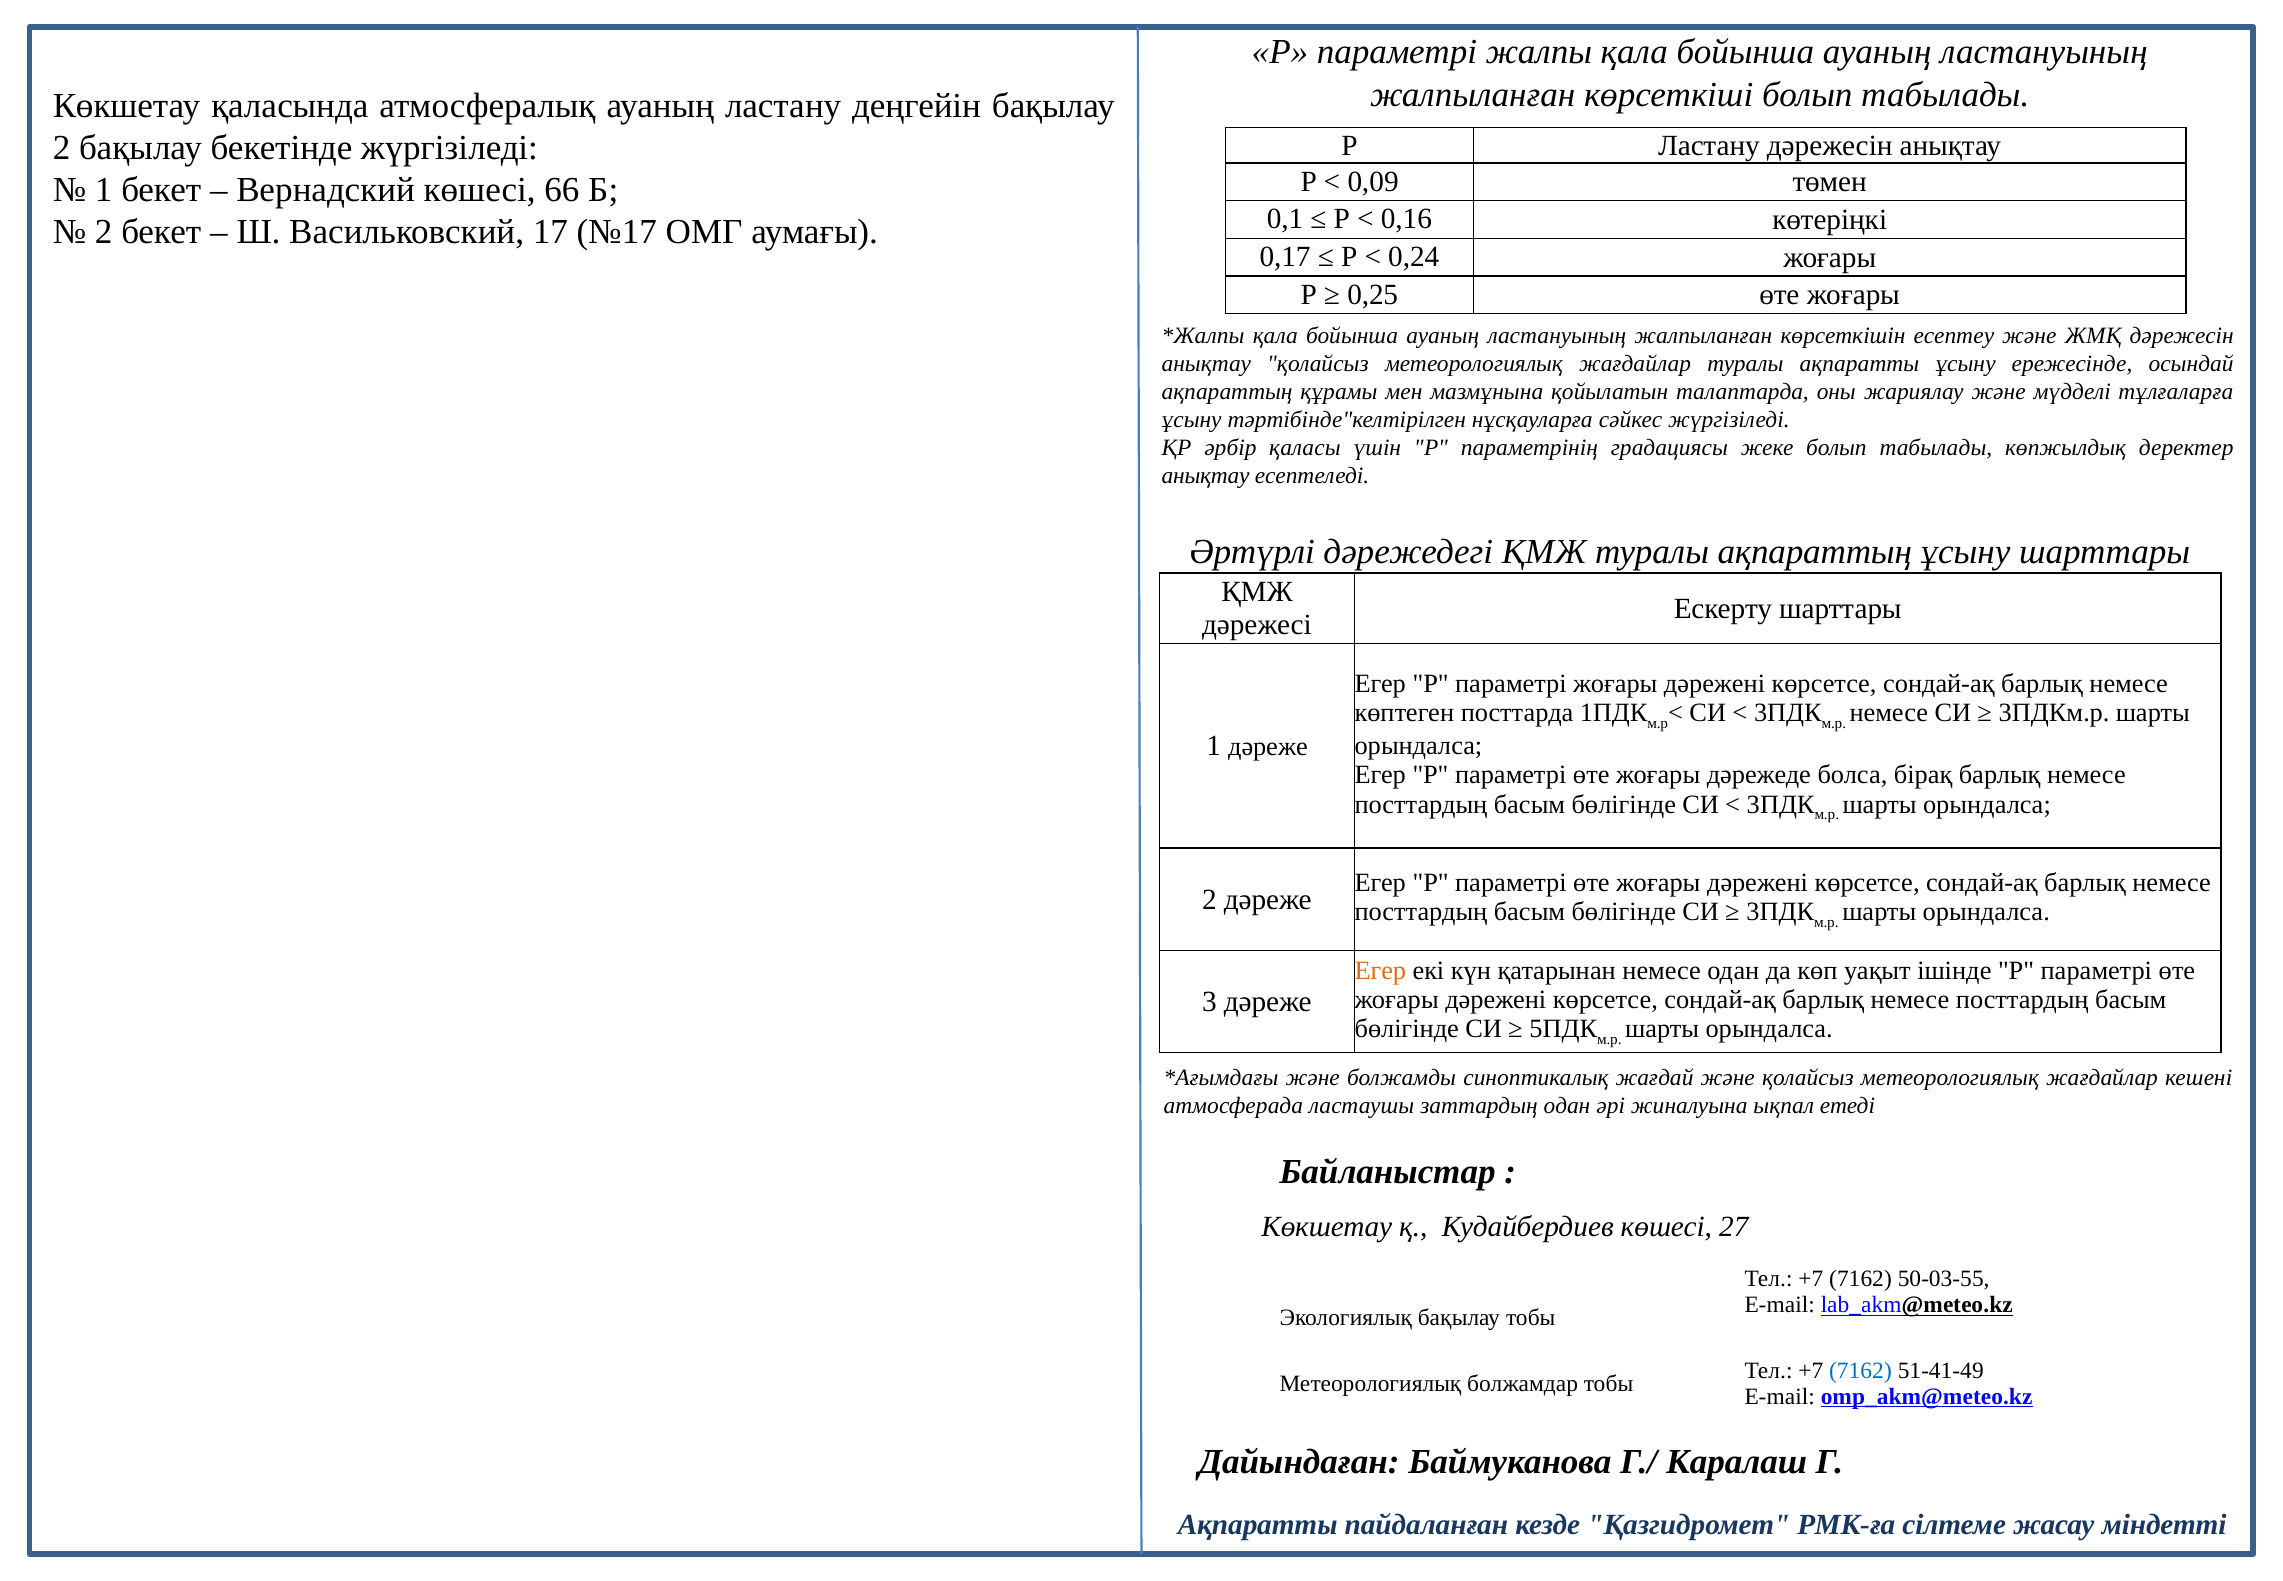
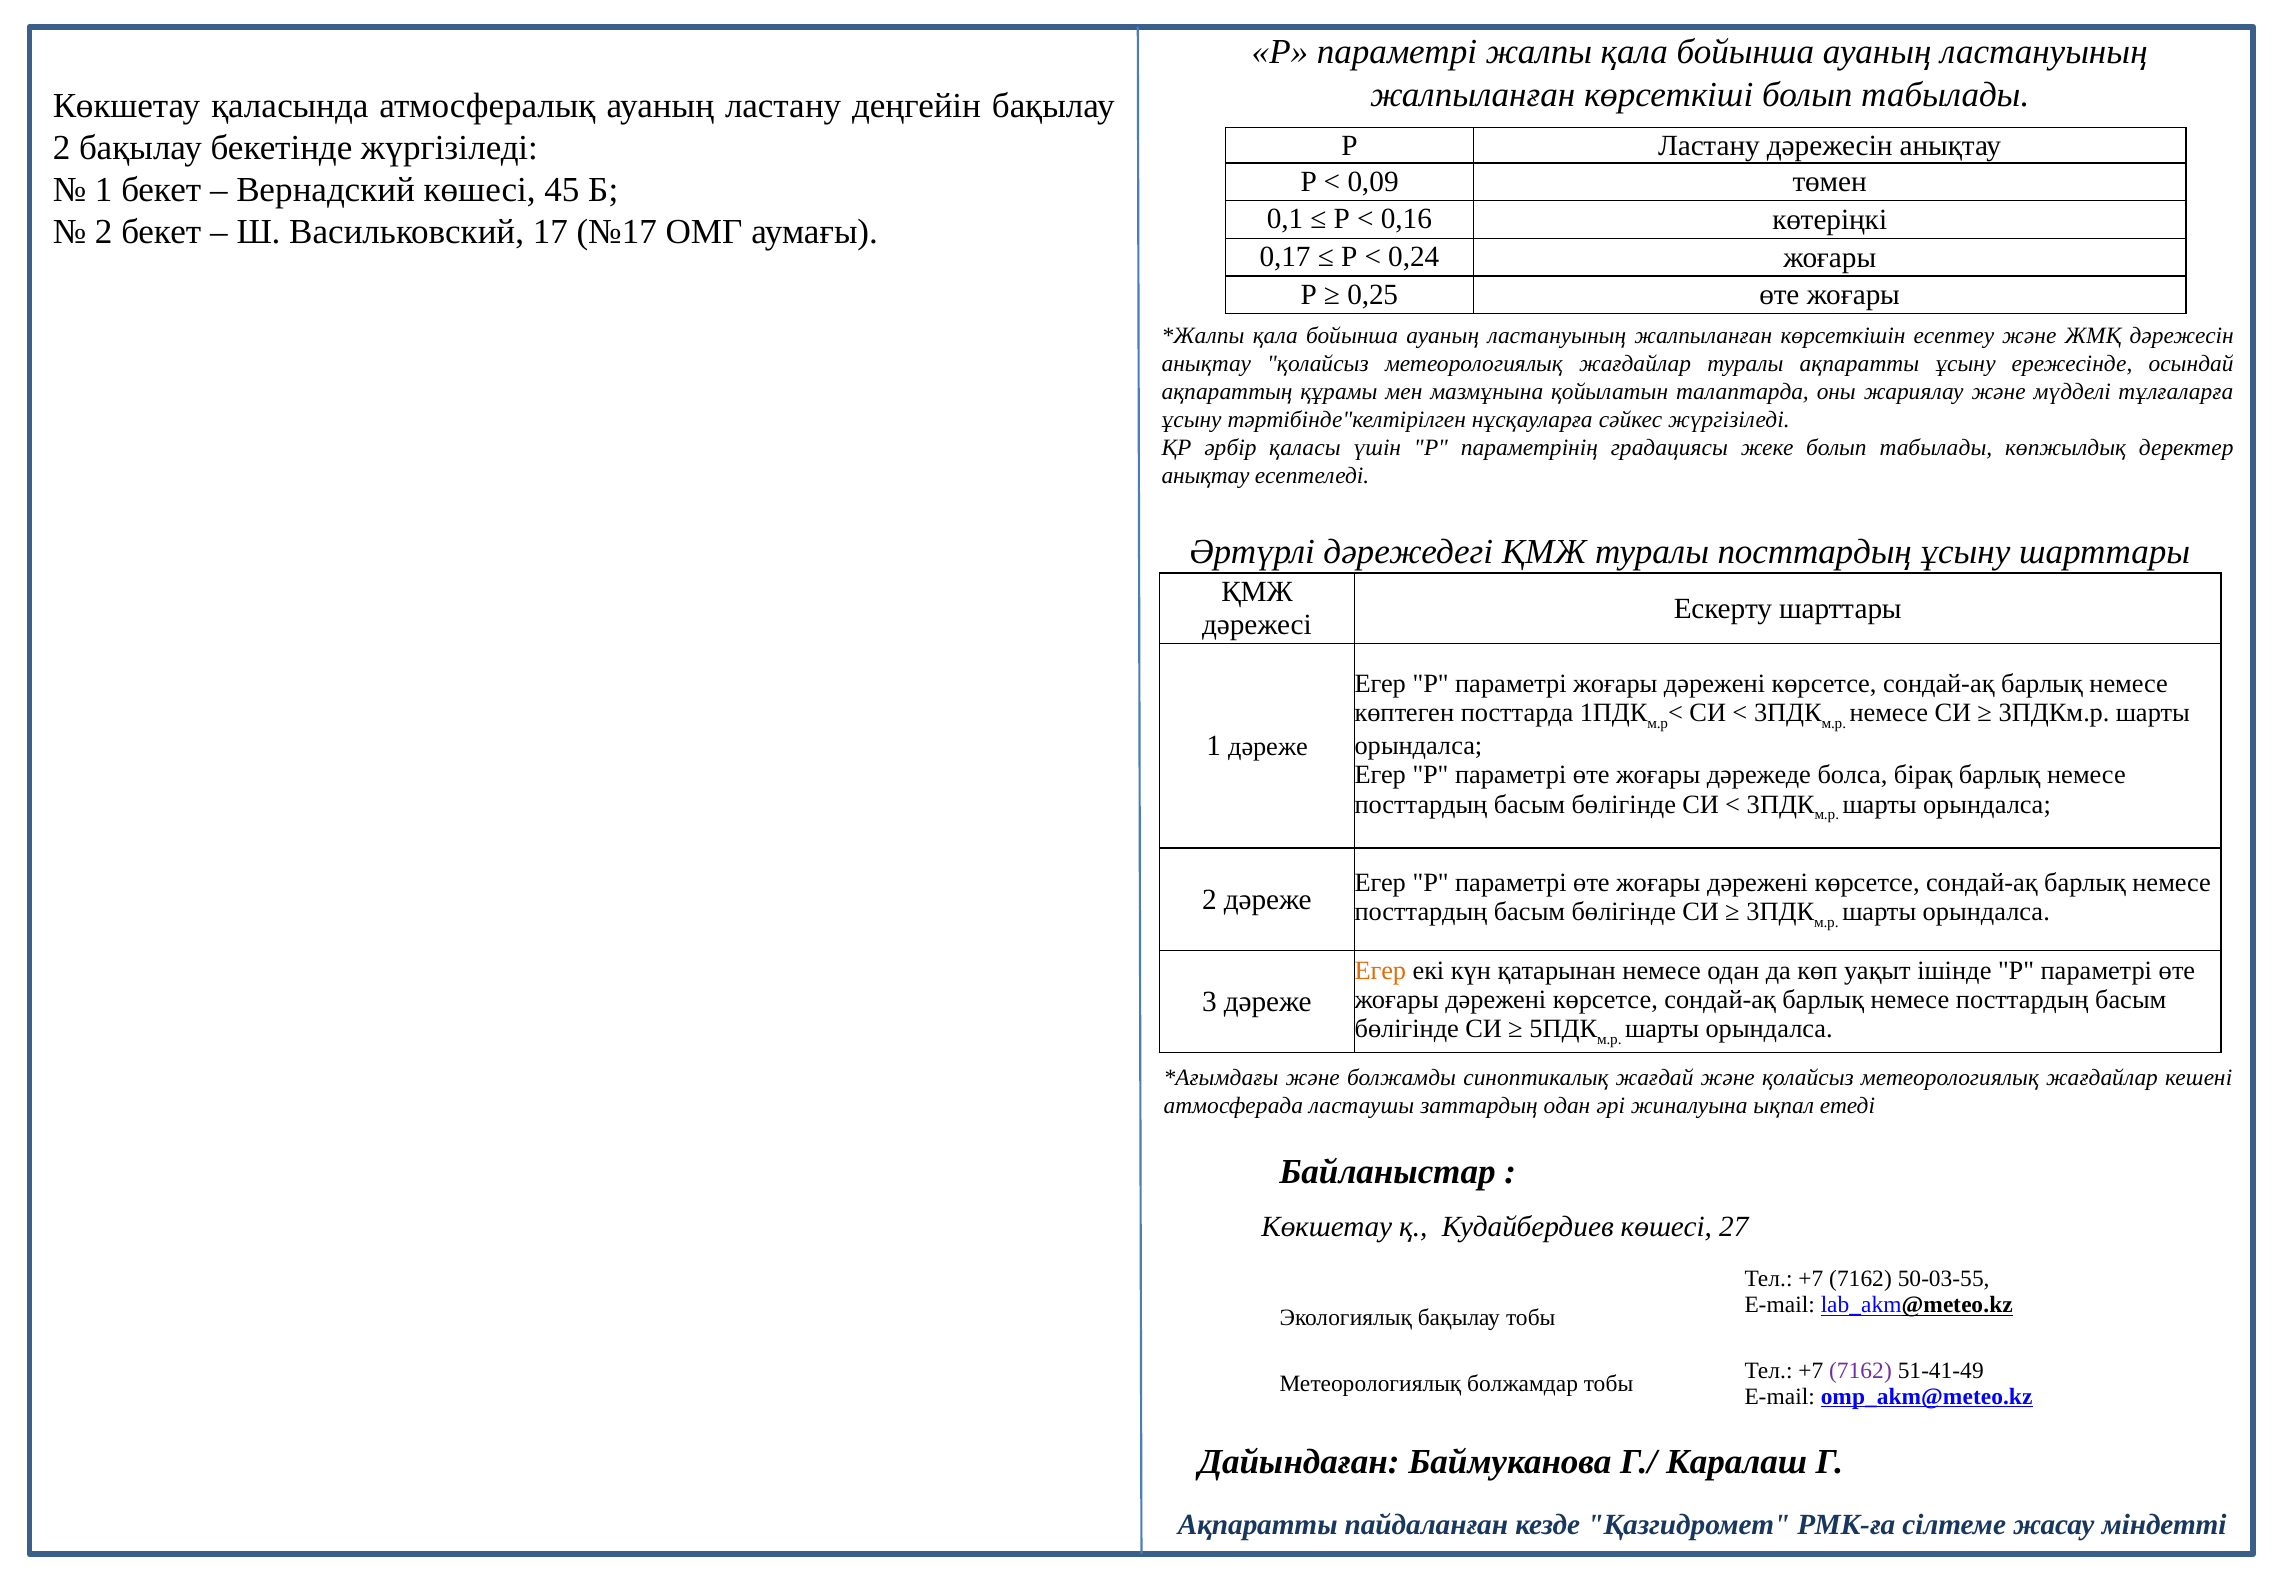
66: 66 -> 45 (562, 190)
туралы ақпараттың: ақпараттың -> посттардың (1815, 551)
7162 colour: blue -> purple (1860, 1370)
